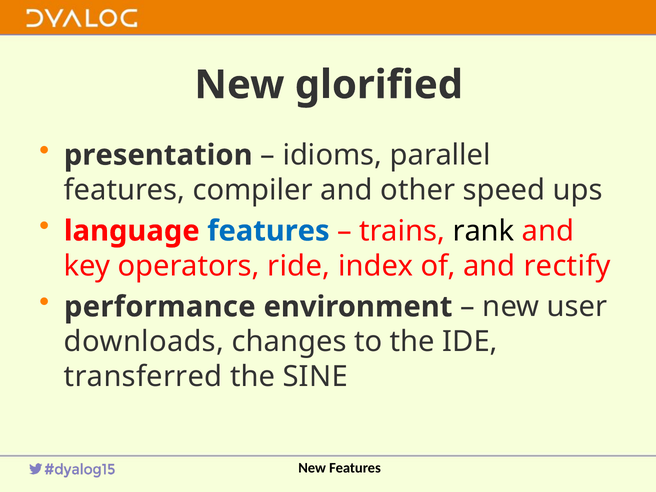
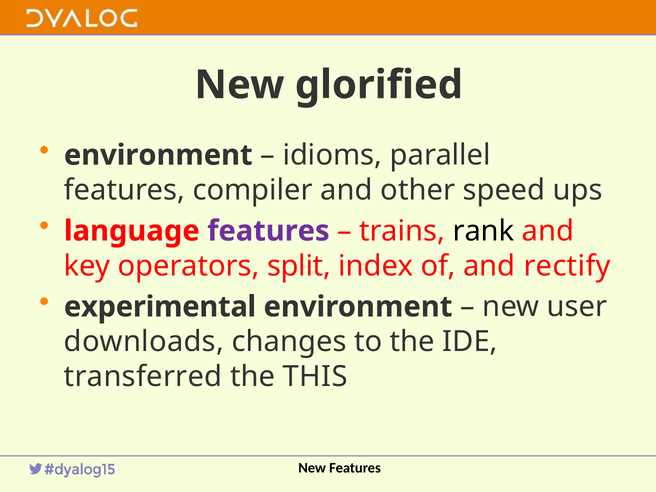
presentation: presentation -> environment (158, 155)
features colour: blue -> purple (268, 231)
ride: ride -> split (299, 266)
performance: performance -> experimental (160, 307)
SINE: SINE -> THIS (315, 377)
